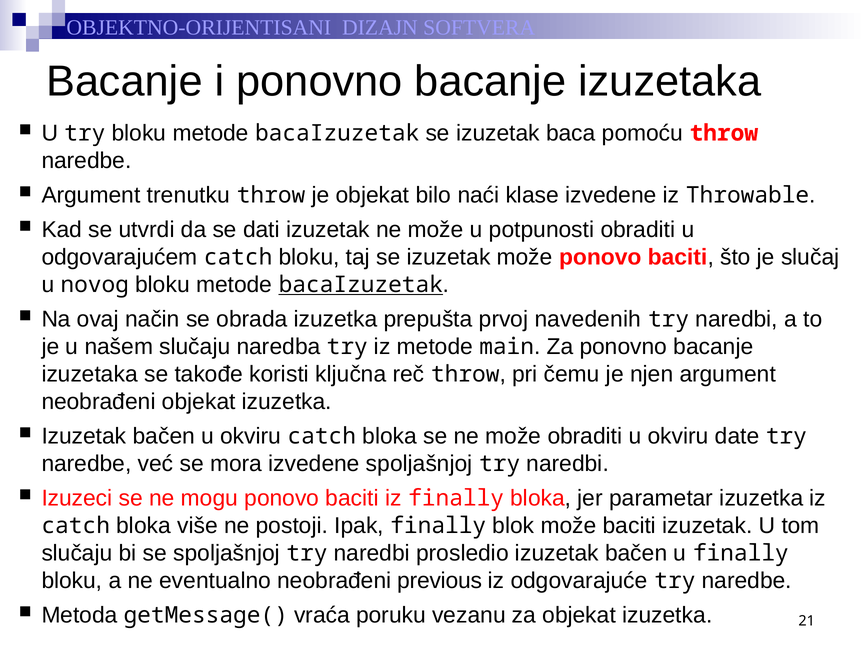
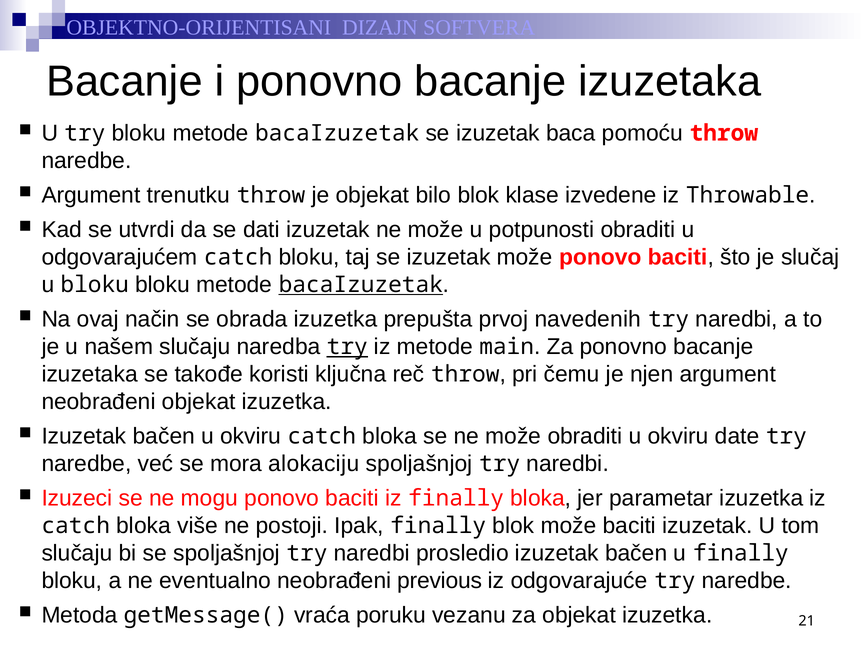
bilo naći: naći -> blok (478, 195)
u novog: novog -> bloku (95, 285)
try underline: none -> present (347, 347)
mora izvedene: izvedene -> alokaciju (314, 464)
